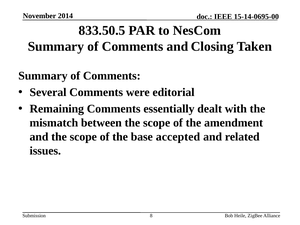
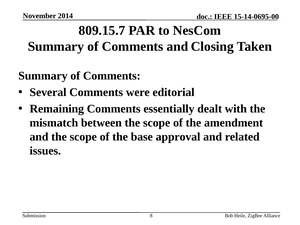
833.50.5: 833.50.5 -> 809.15.7 (102, 30)
accepted: accepted -> approval (178, 137)
